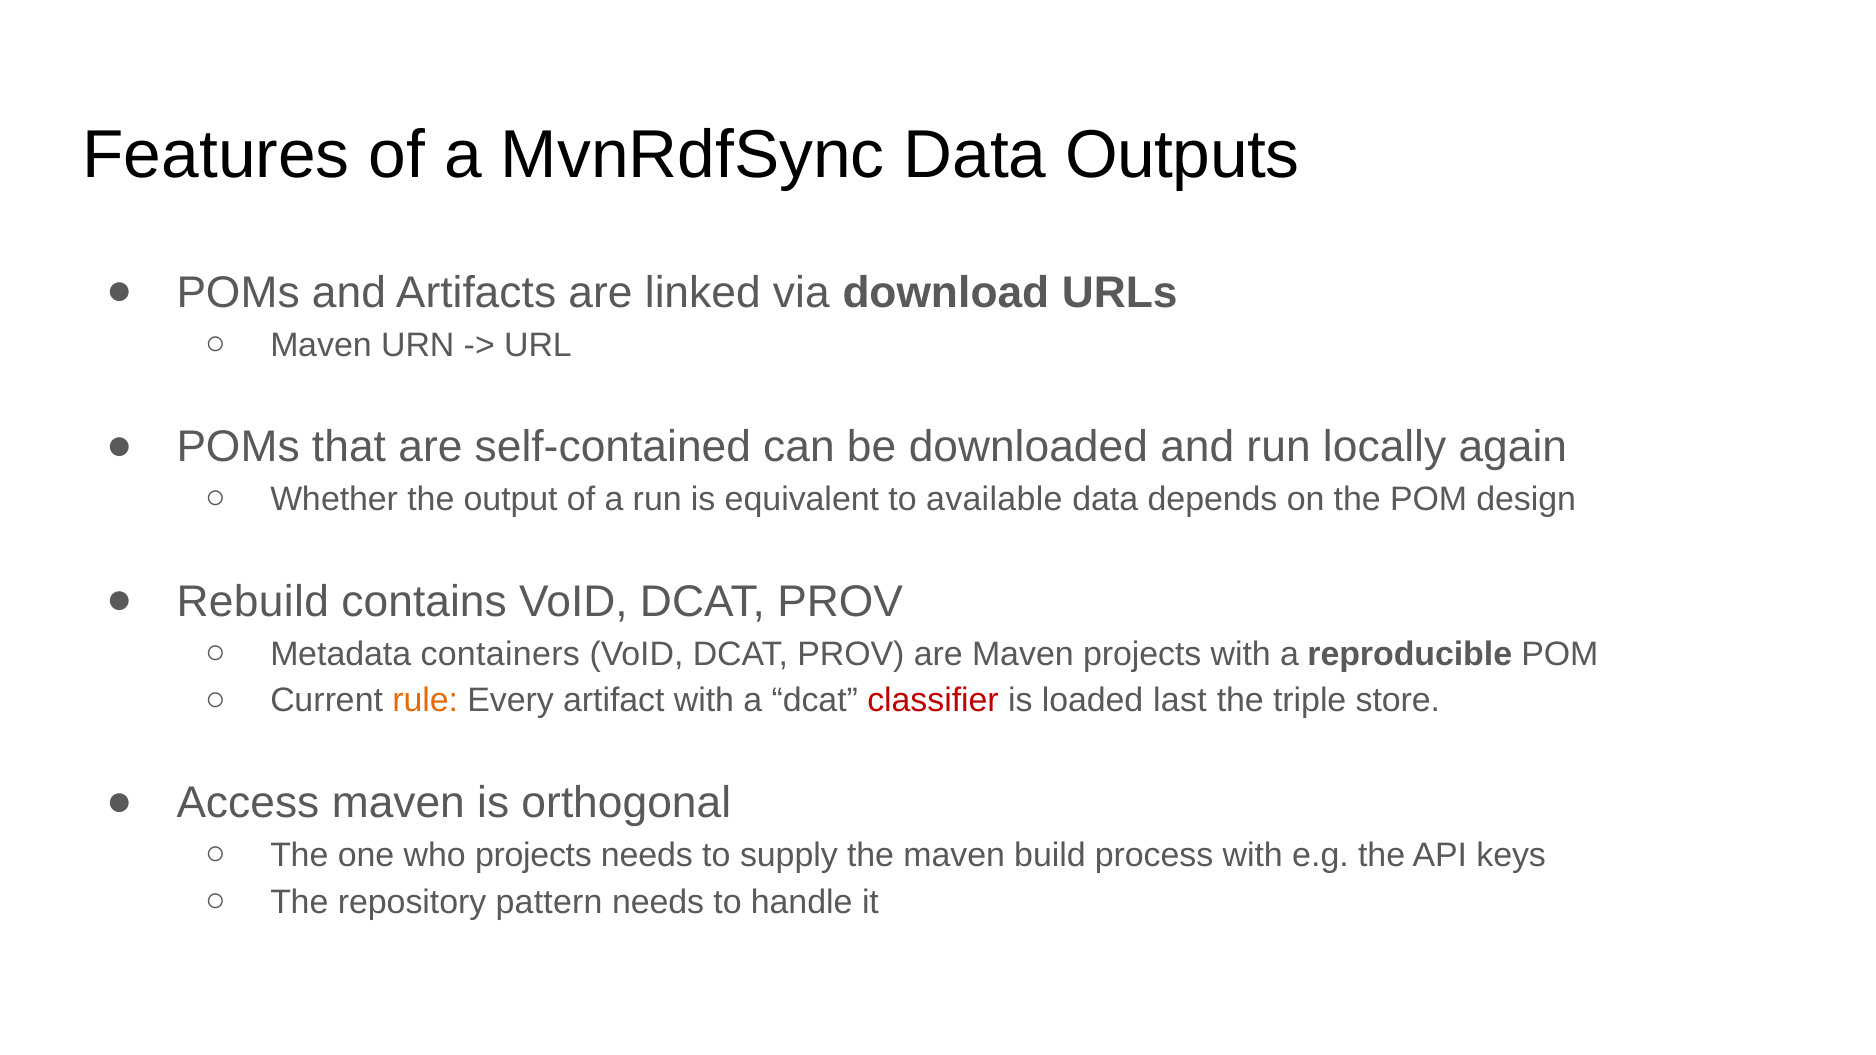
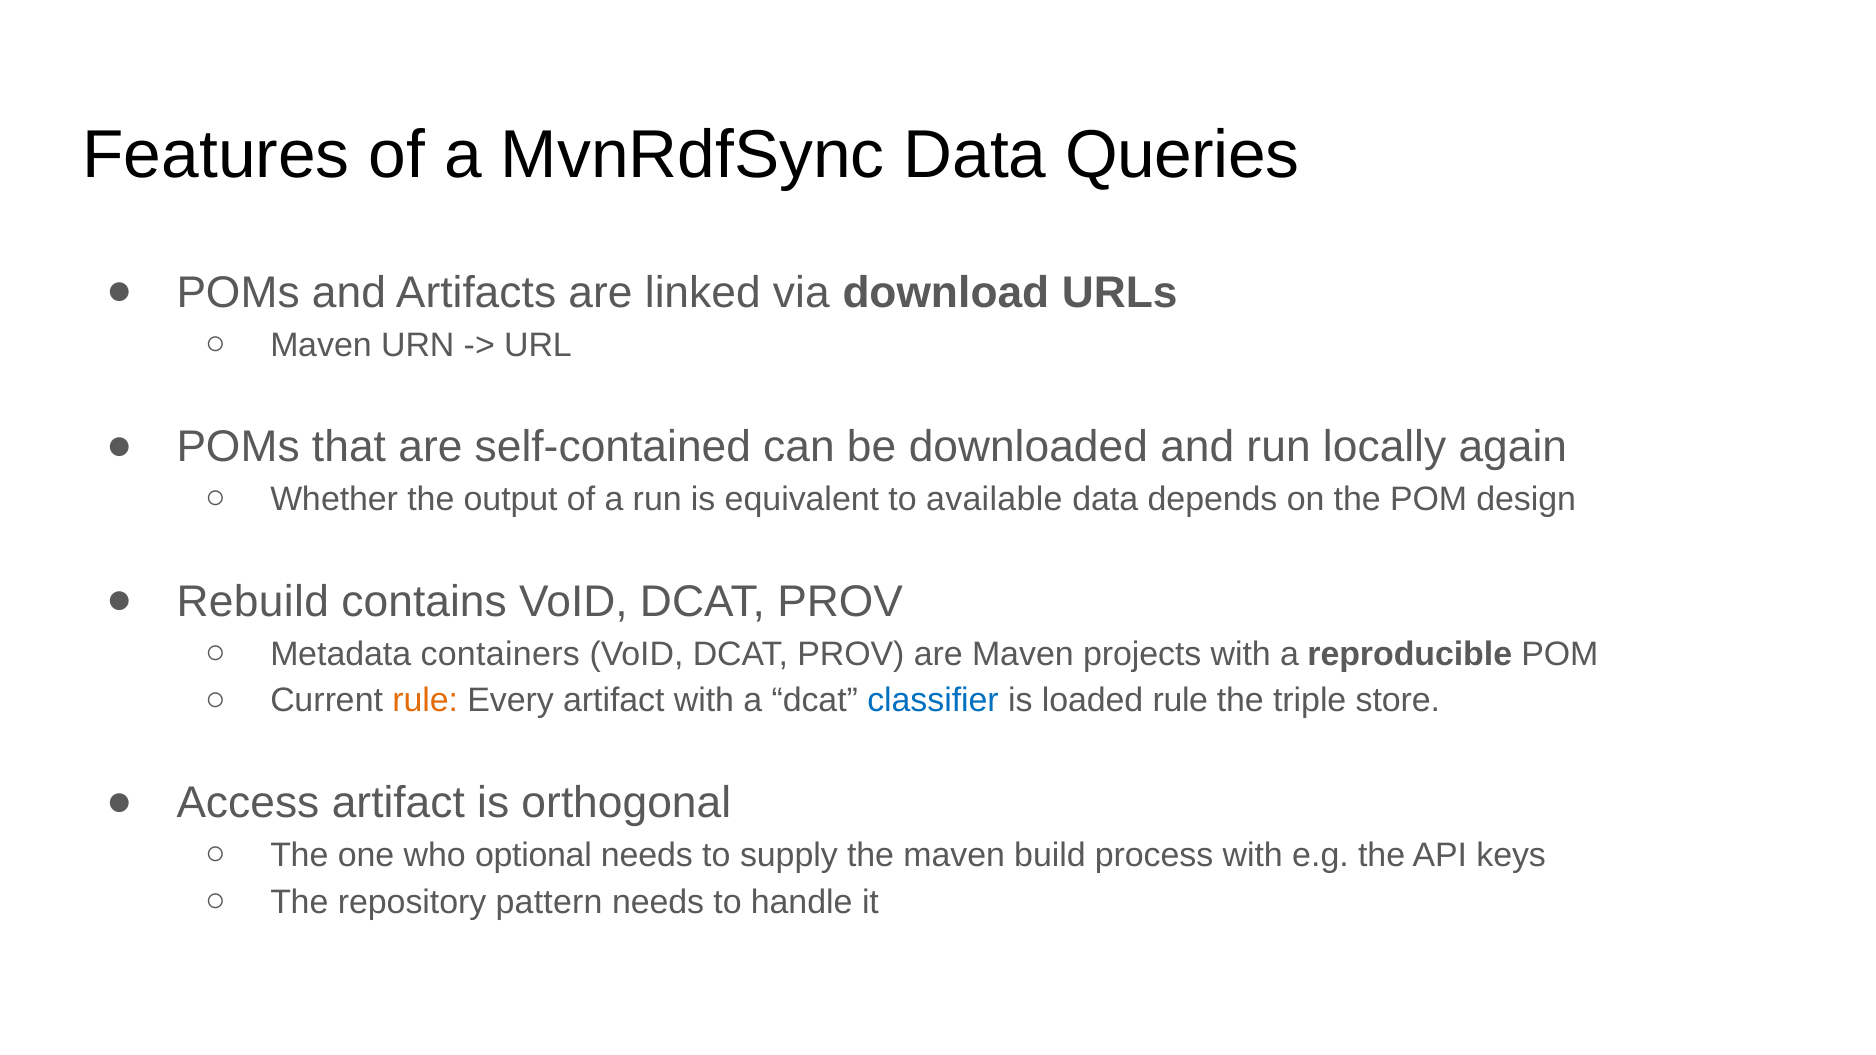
Outputs: Outputs -> Queries (1182, 155)
classifier colour: red -> blue (933, 701)
loaded last: last -> rule (1180, 701)
Access maven: maven -> artifact (398, 803)
who projects: projects -> optional (533, 856)
